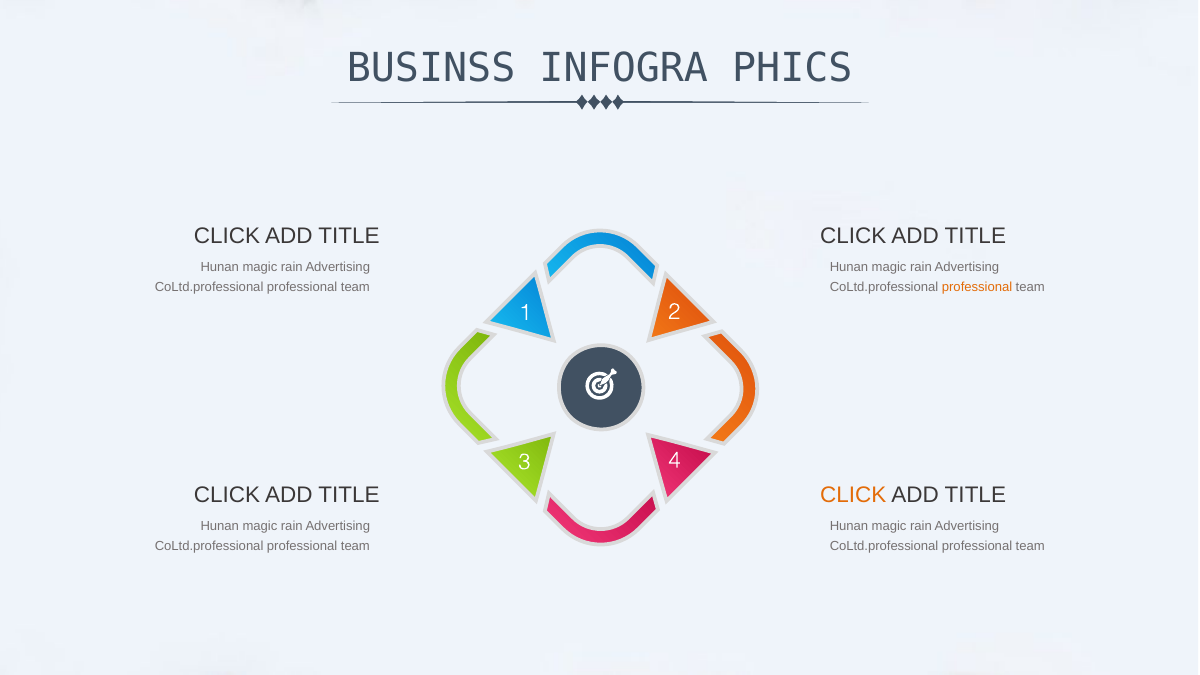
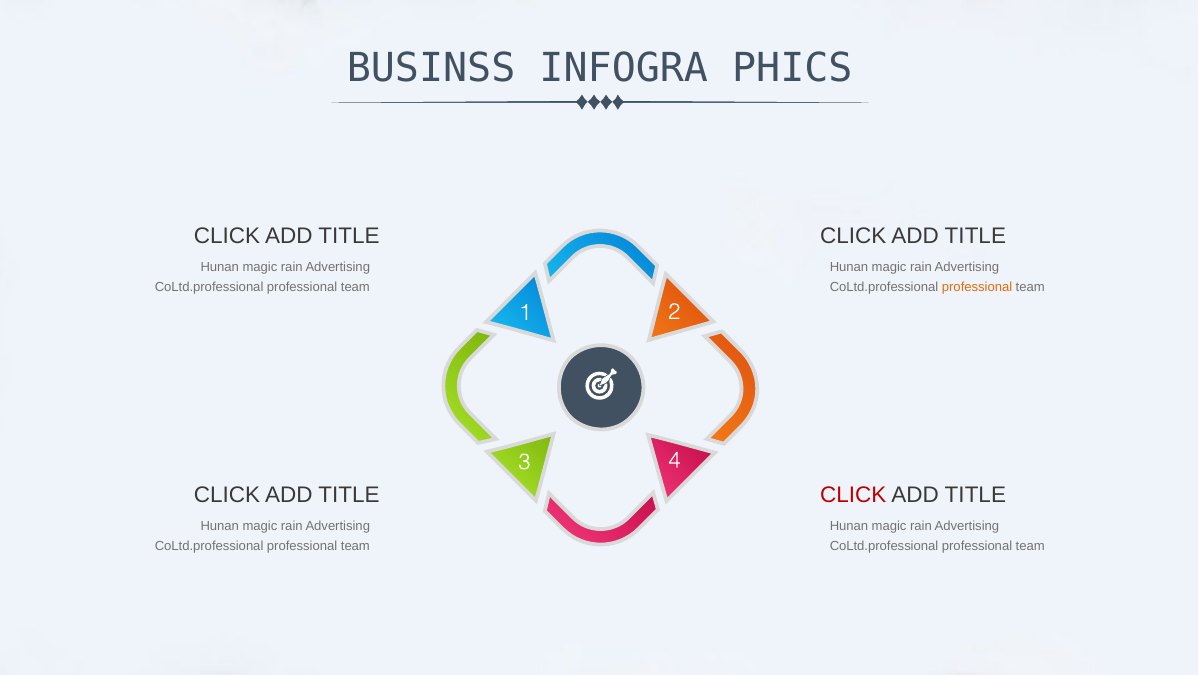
CLICK colour: orange -> red (853, 495)
